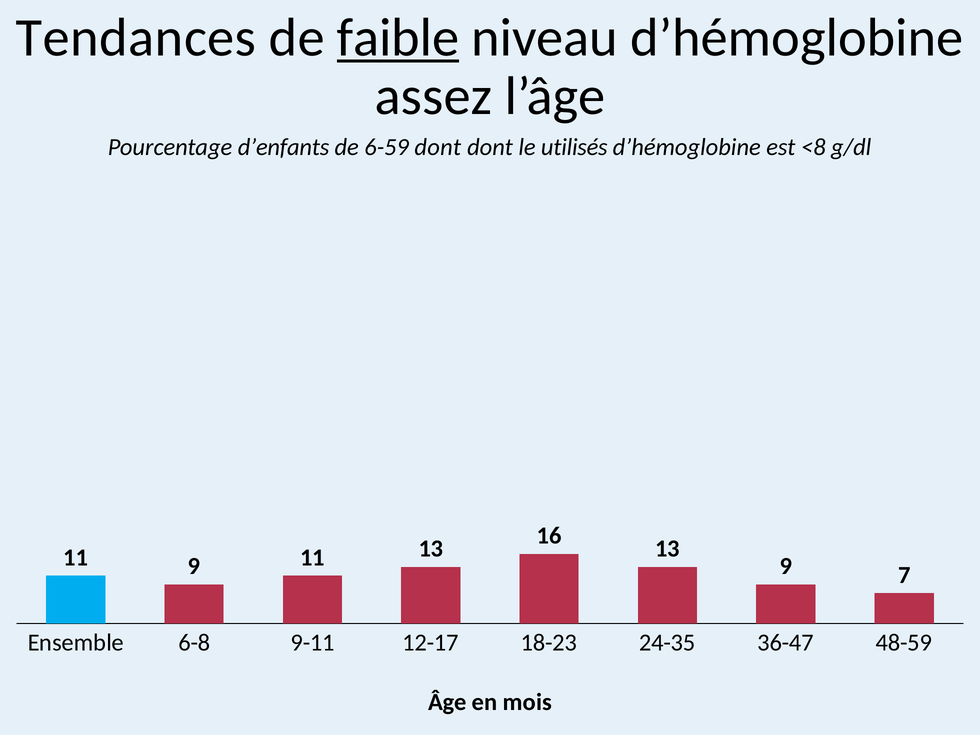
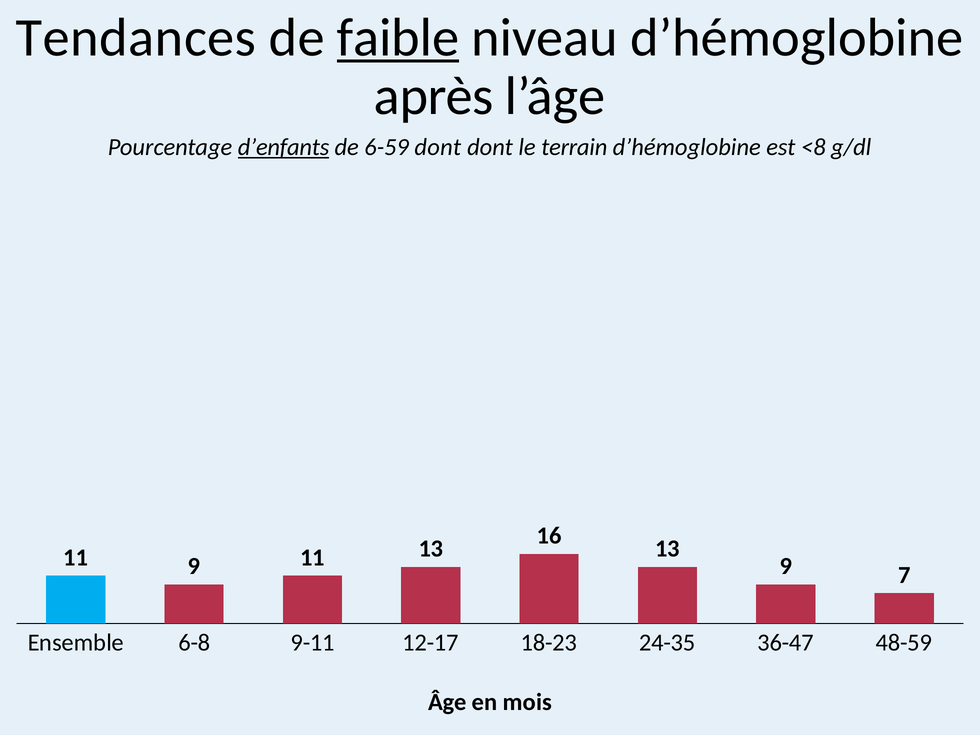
assez: assez -> après (434, 96)
d’enfants underline: none -> present (284, 147)
utilisés: utilisés -> terrain (574, 147)
